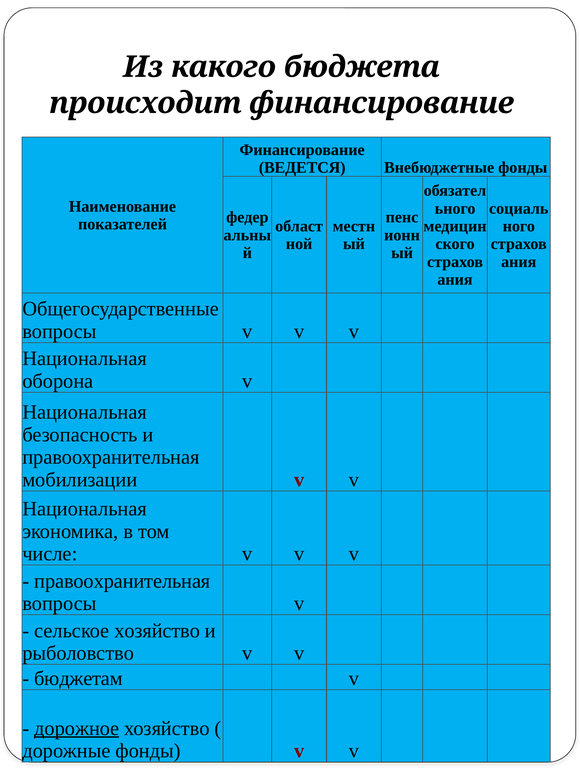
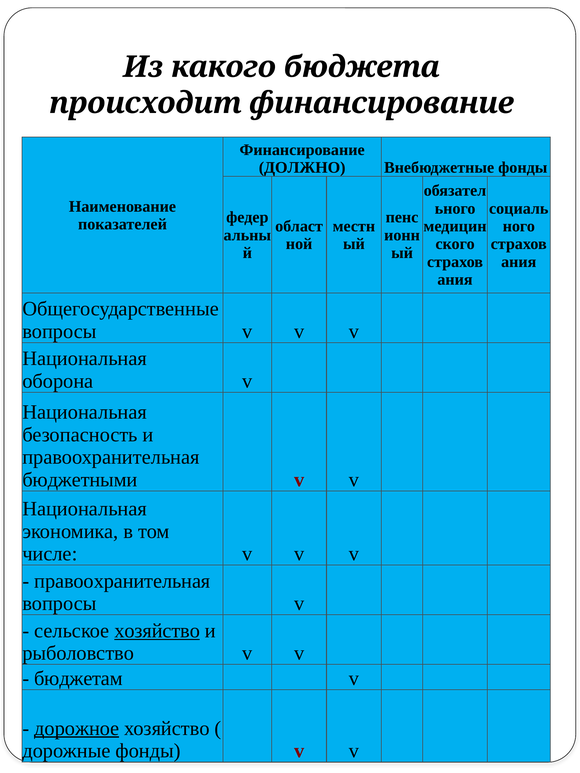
ВЕДЕТСЯ: ВЕДЕТСЯ -> ДОЛЖНО (302, 168)
мобилизации: мобилизации -> бюджетными (80, 480)
хозяйство underline: none -> present (157, 631)
